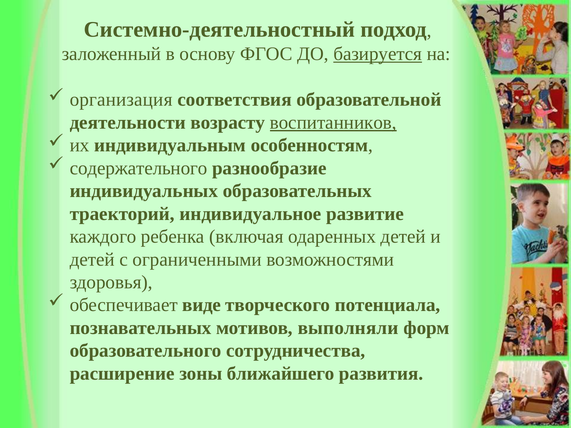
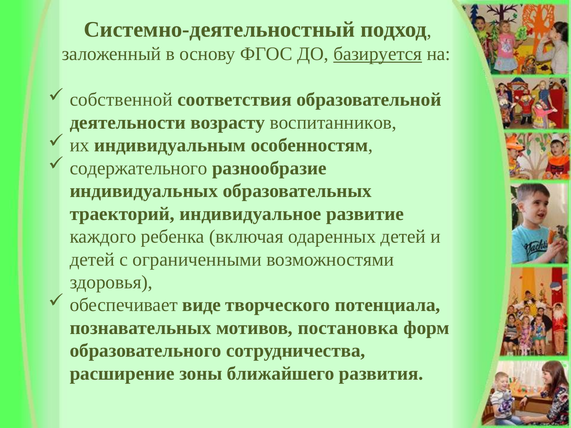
организация: организация -> собственной (121, 100)
воспитанников underline: present -> none (333, 123)
выполняли: выполняли -> постановка (348, 328)
